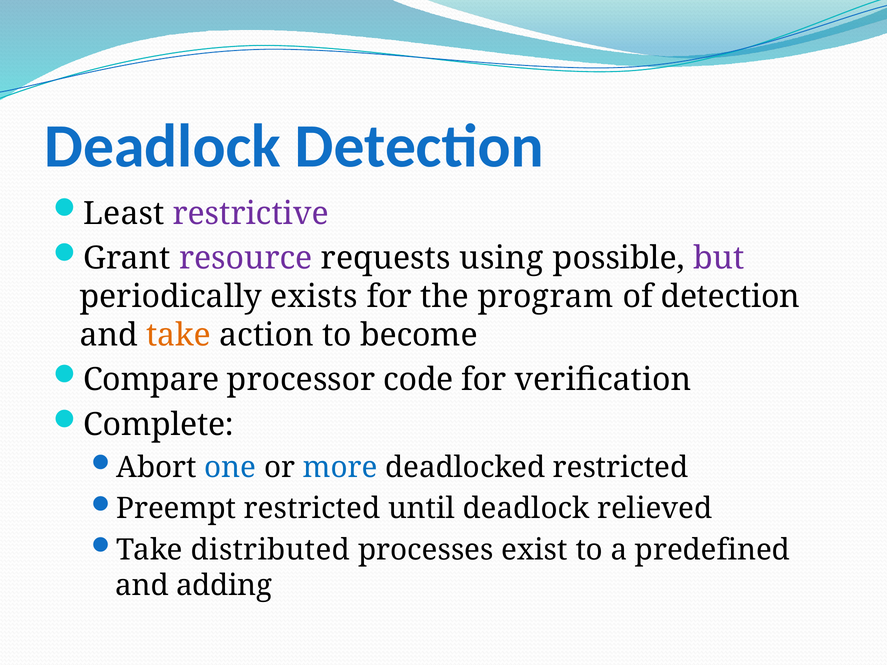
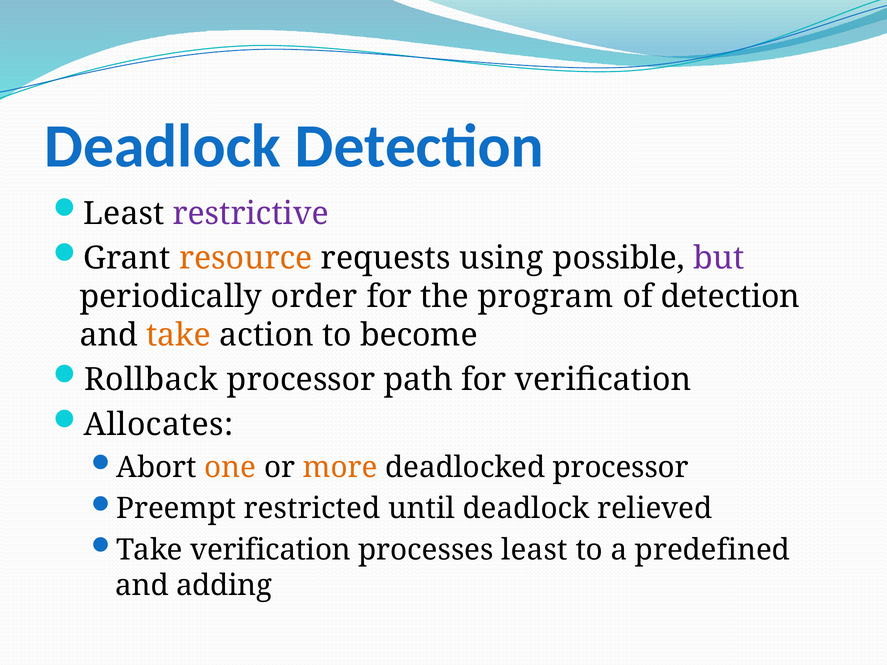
resource colour: purple -> orange (246, 258)
exists: exists -> order (314, 297)
Compare: Compare -> Rollback (151, 380)
code: code -> path (418, 380)
Complete: Complete -> Allocates (159, 425)
one colour: blue -> orange (230, 467)
more colour: blue -> orange (340, 467)
deadlocked restricted: restricted -> processor (621, 467)
Take distributed: distributed -> verification (271, 550)
processes exist: exist -> least (534, 550)
